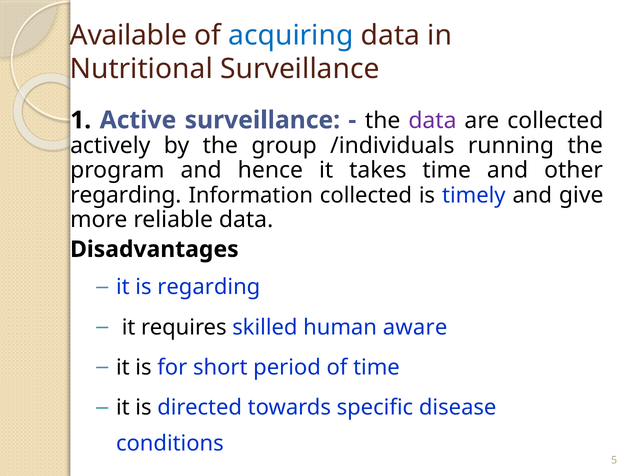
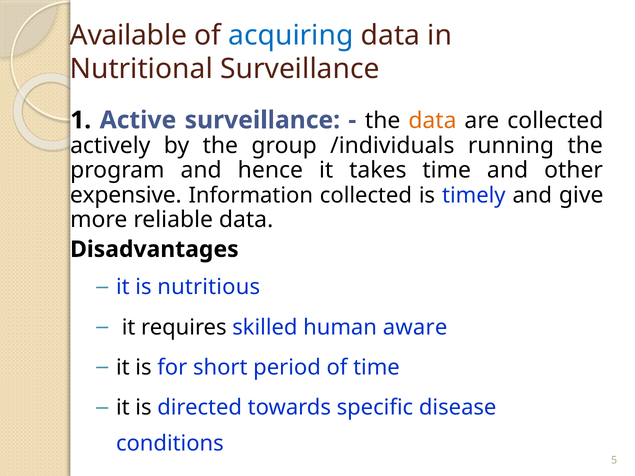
data colour: purple -> orange (432, 121)
regarding: regarding -> expensive (126, 195)
is regarding: regarding -> nutritious (209, 287)
